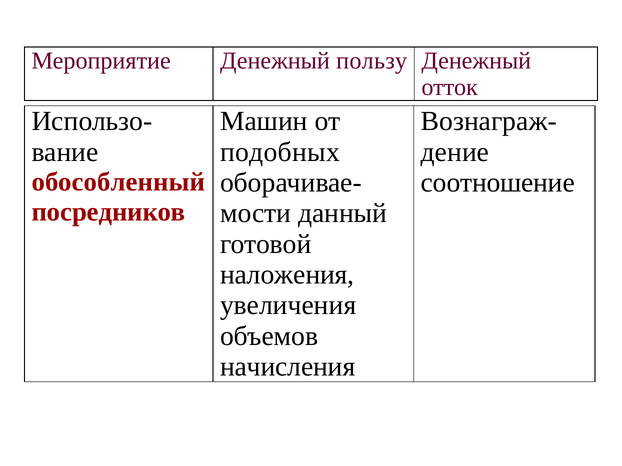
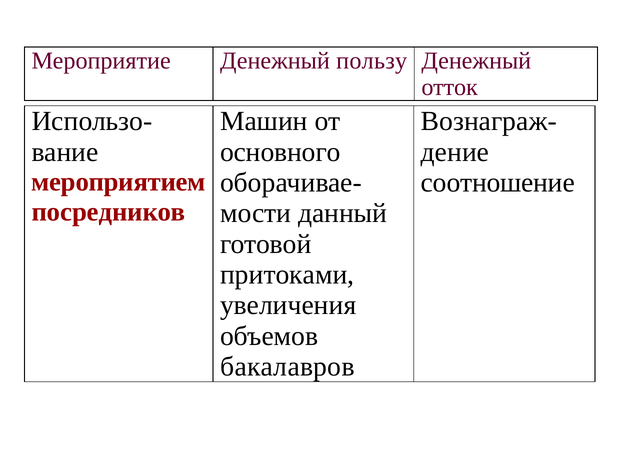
подобных: подобных -> основного (280, 152)
обособленный: обособленный -> мероприятием (119, 182)
наложения: наложения -> притоками (287, 275)
начисления: начисления -> бакалавров (288, 367)
